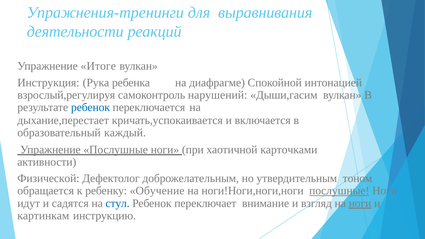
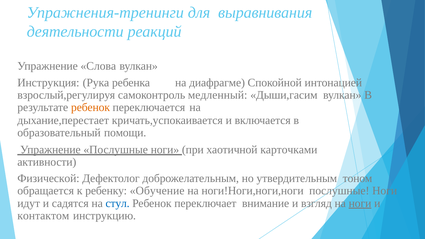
Итоге: Итоге -> Слова (98, 66)
нарушений: нарушений -> медленный (218, 95)
ребенок colour: blue -> orange (91, 107)
каждый: каждый -> помощи (125, 133)
послушные underline: present -> none (339, 191)
картинкам: картинкам -> контактом (43, 216)
